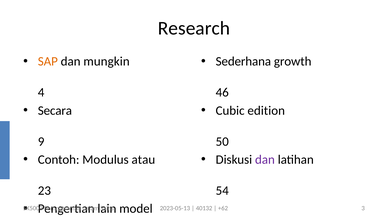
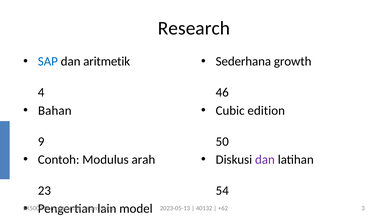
SAP colour: orange -> blue (48, 62)
mungkin: mungkin -> aritmetik (107, 62)
Secara: Secara -> Bahan (55, 111)
atau: atau -> arah (143, 160)
